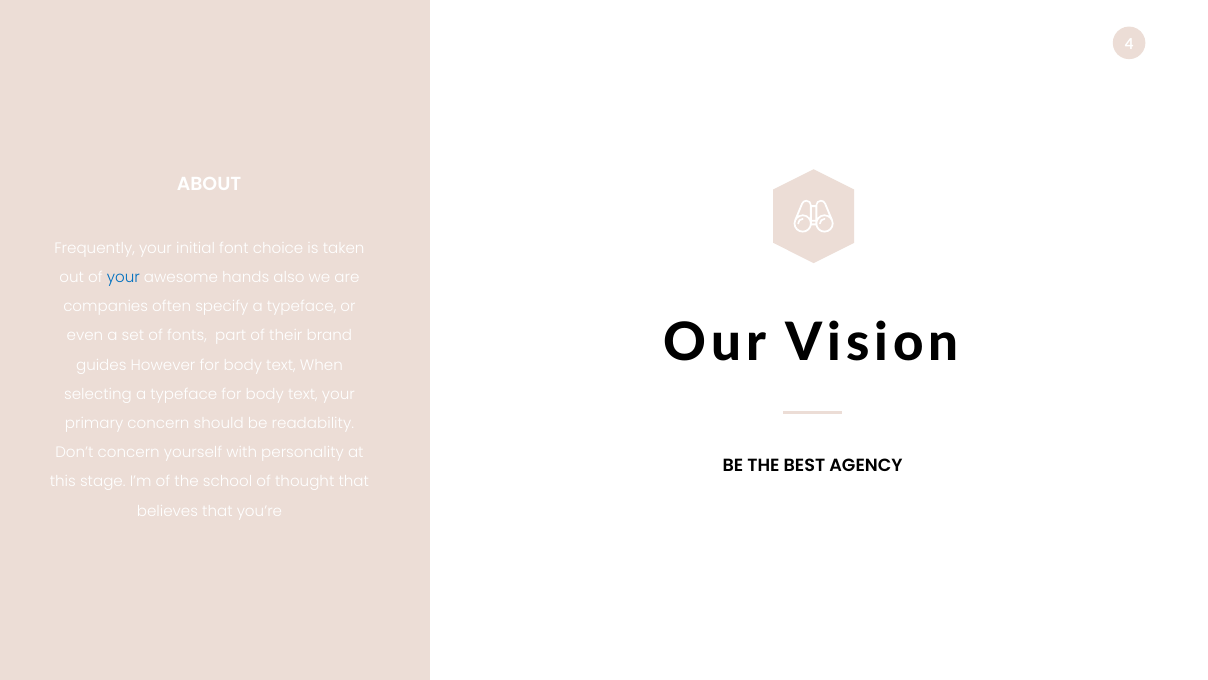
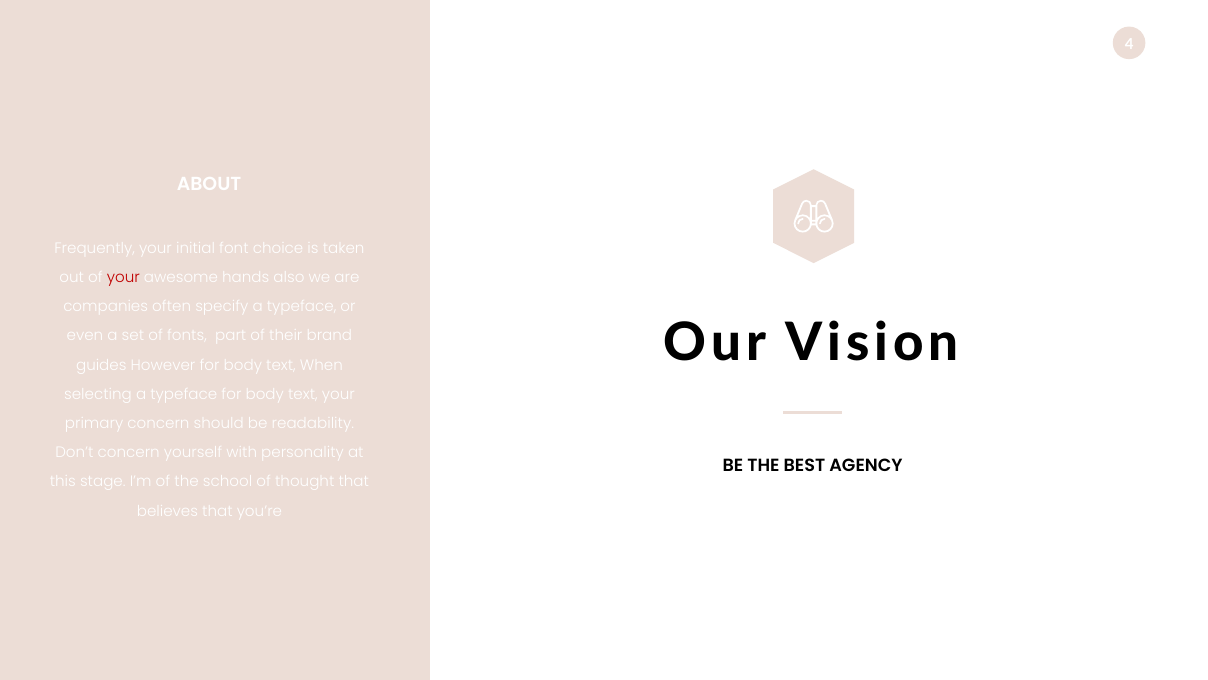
your colour: blue -> red (123, 277)
